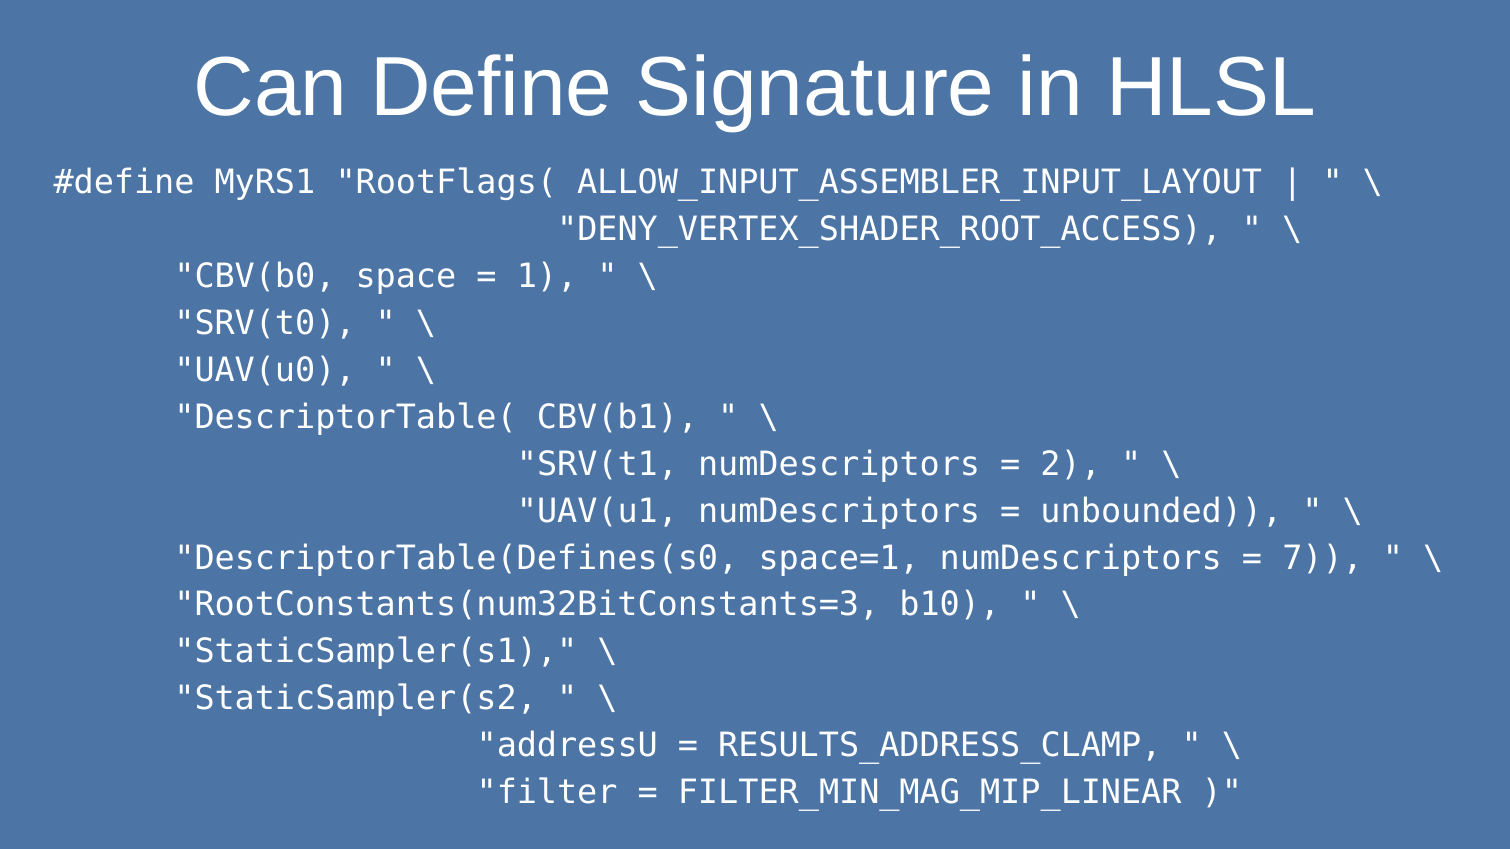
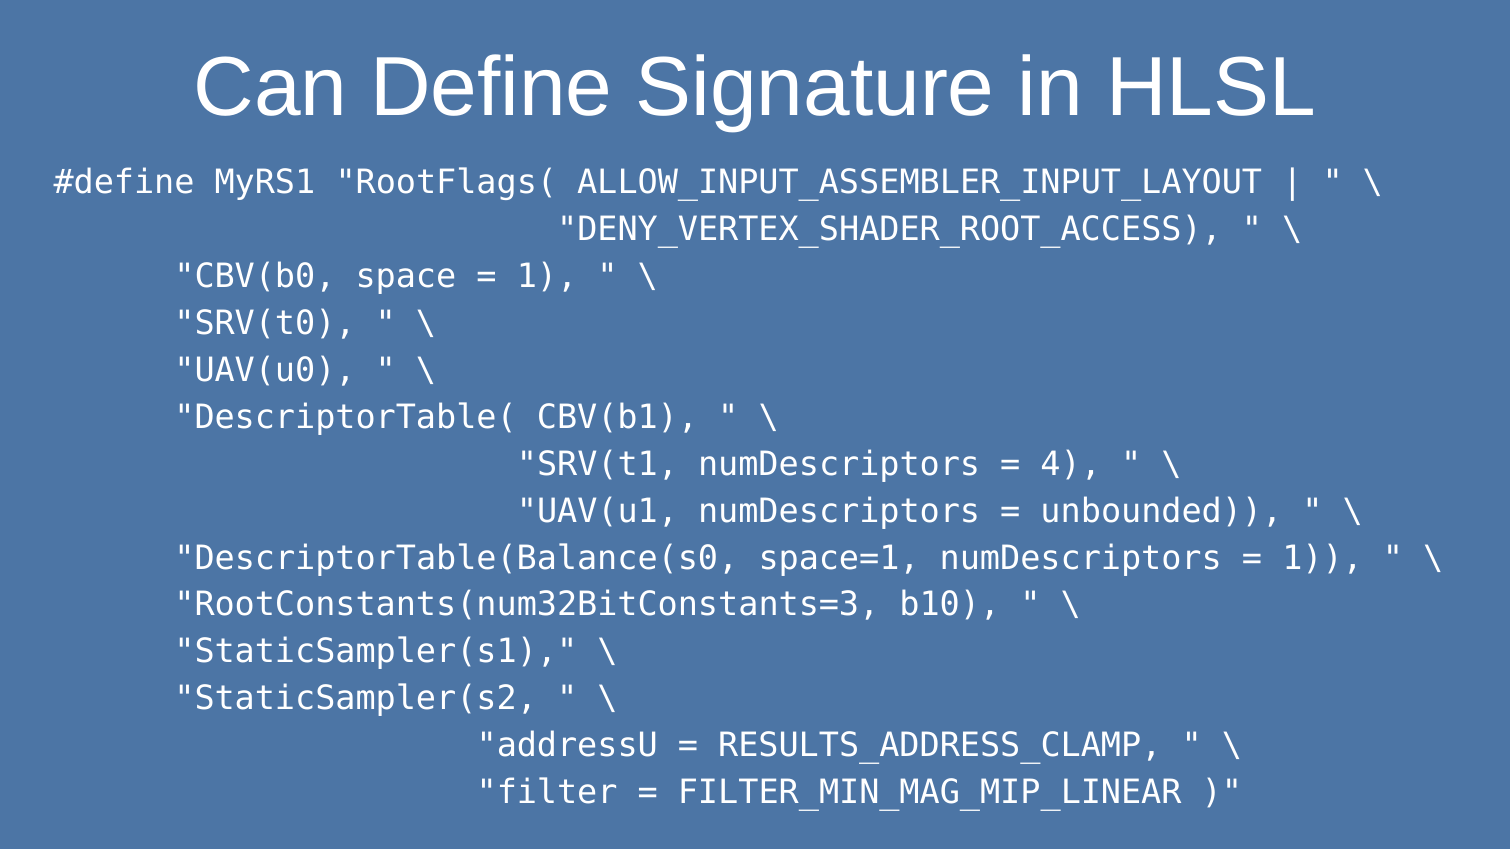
2: 2 -> 4 (1071, 464)
DescriptorTable(Defines(s0: DescriptorTable(Defines(s0 -> DescriptorTable(Balance(s0 (456, 558)
7: 7 -> 1 (1323, 558)
